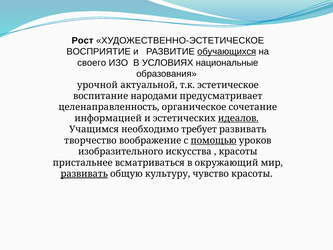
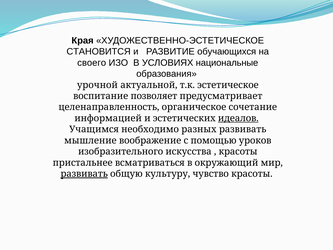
Рост: Рост -> Края (83, 40)
ВОСПРИЯТИЕ: ВОСПРИЯТИЕ -> СТАНОВИТСЯ (99, 52)
обучающихся underline: present -> none (227, 52)
народами: народами -> позволяет (154, 96)
требует: требует -> разных (199, 129)
творчество: творчество -> мышление (90, 140)
помощью underline: present -> none (214, 140)
